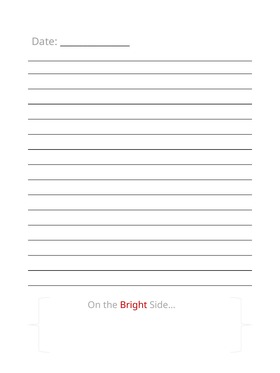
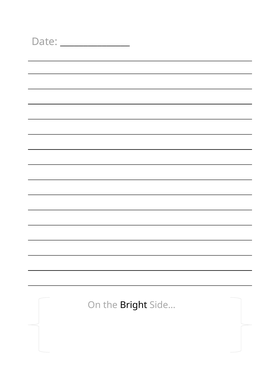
Bright colour: red -> black (134, 305)
